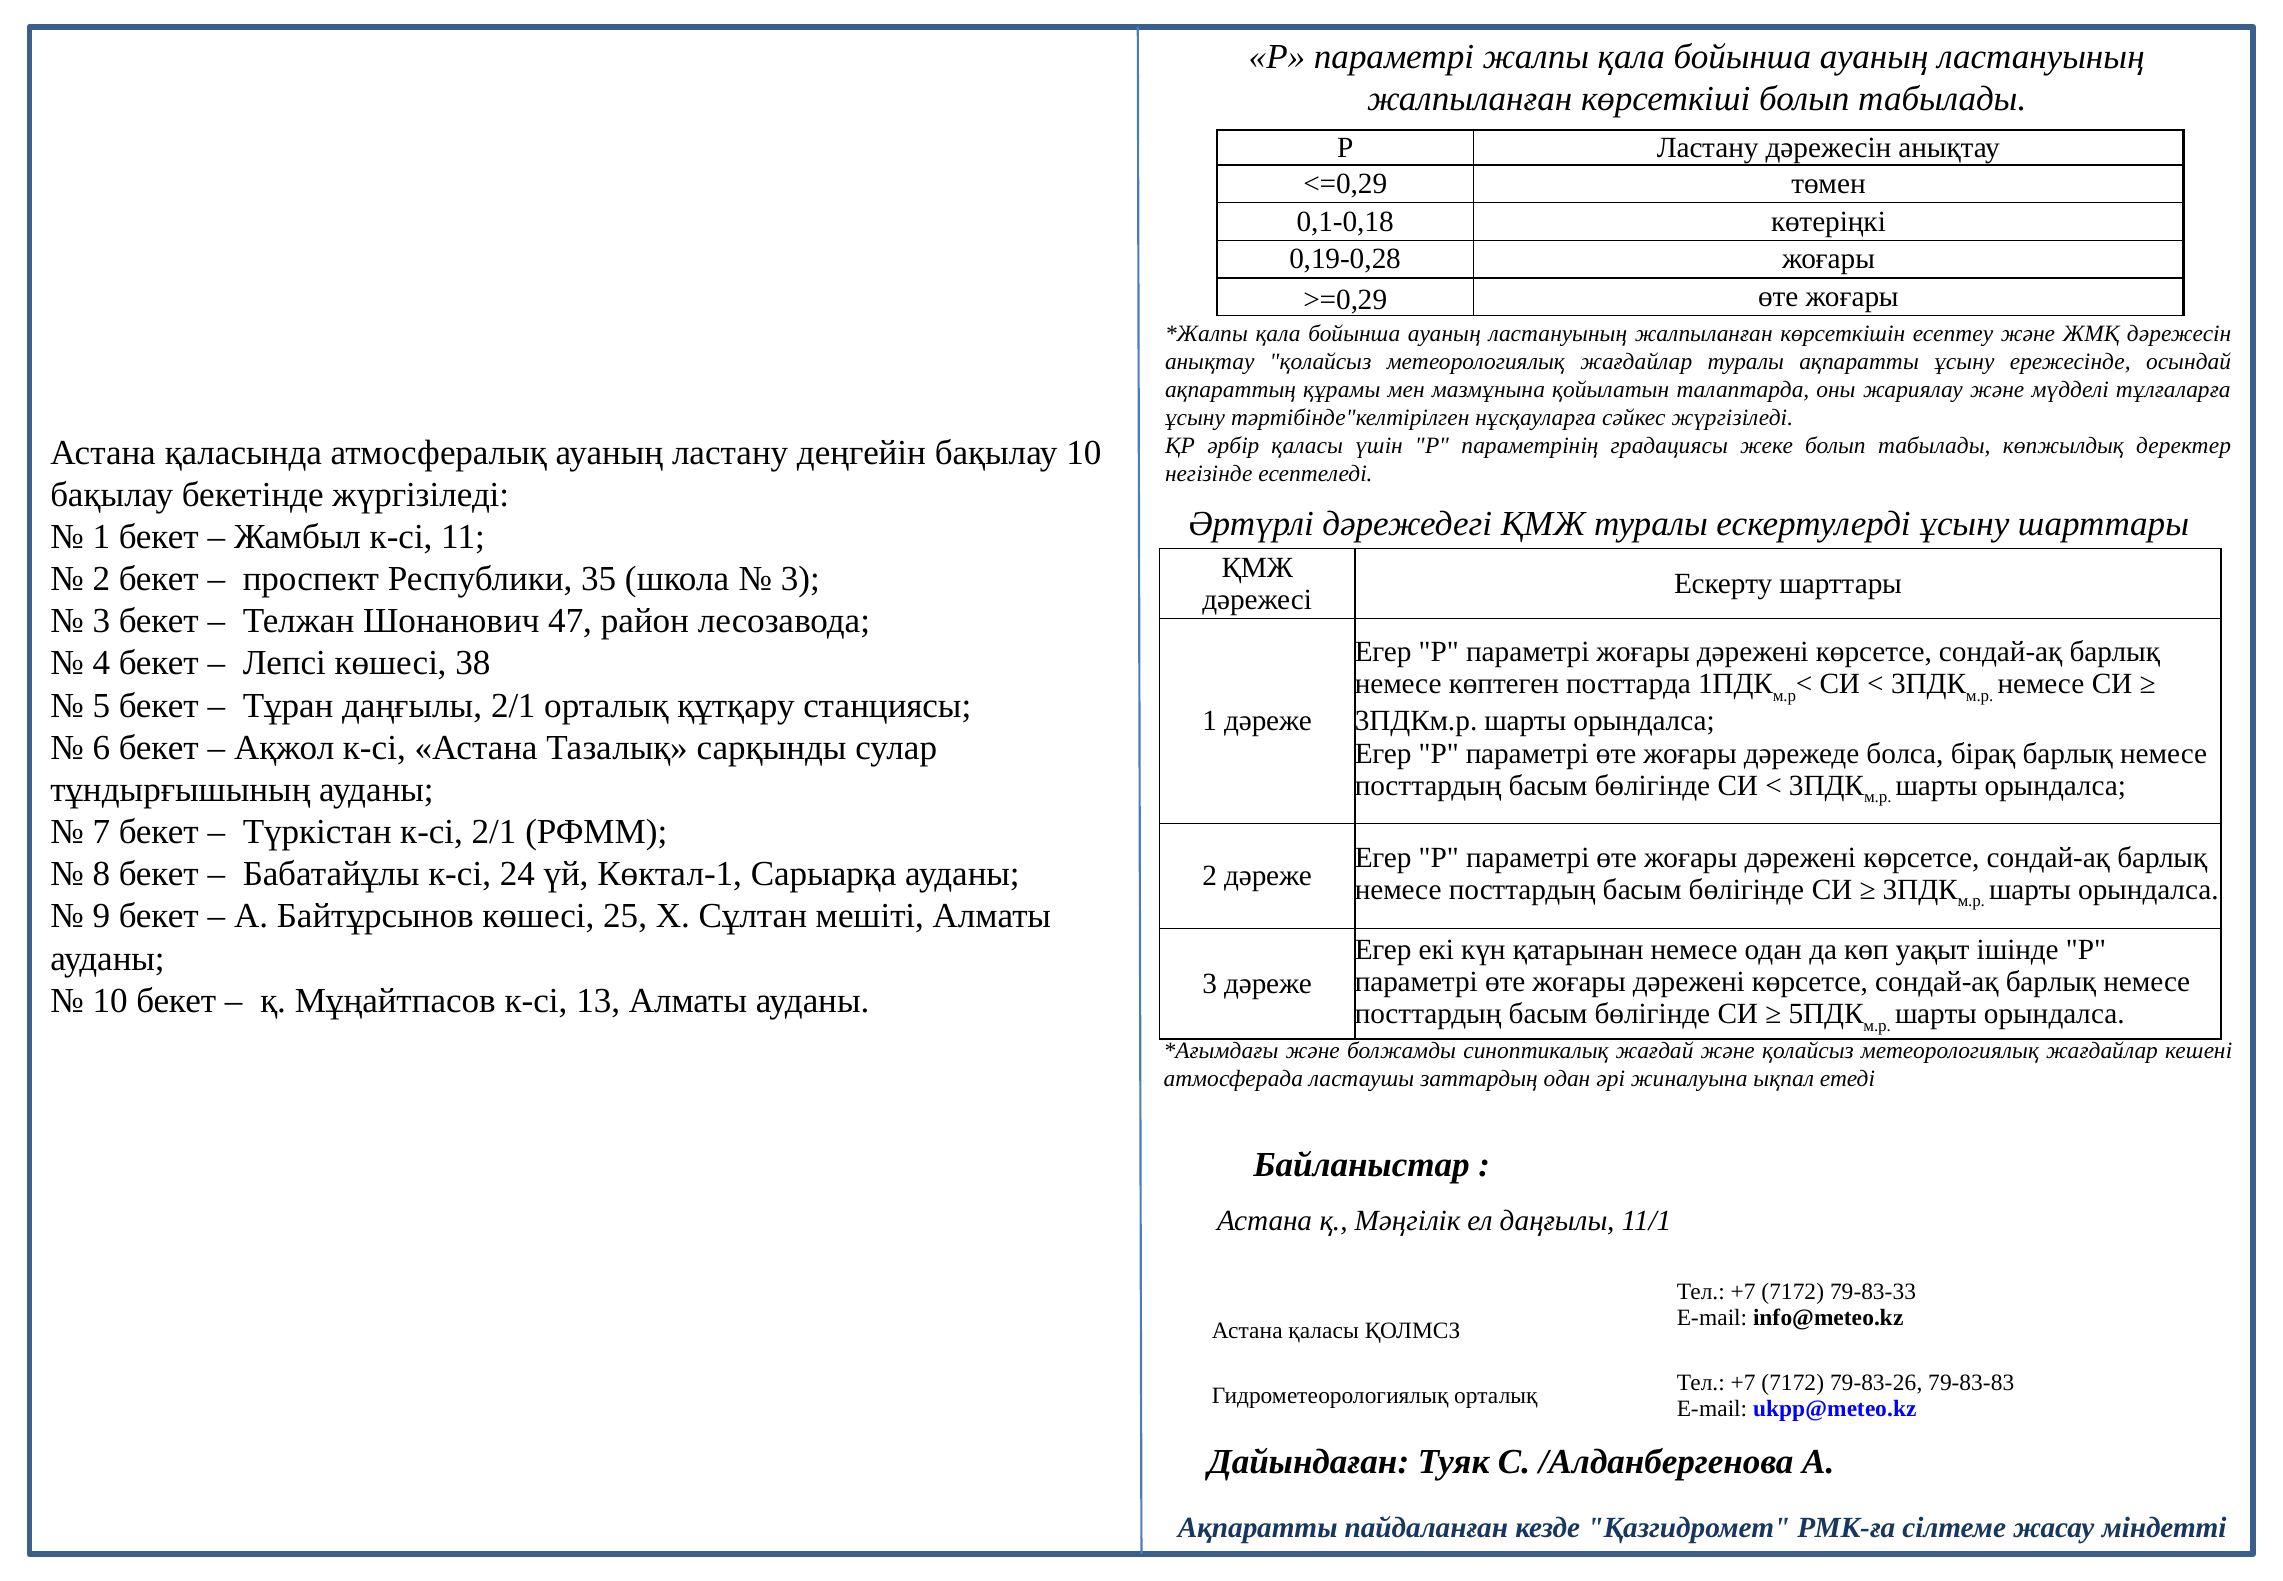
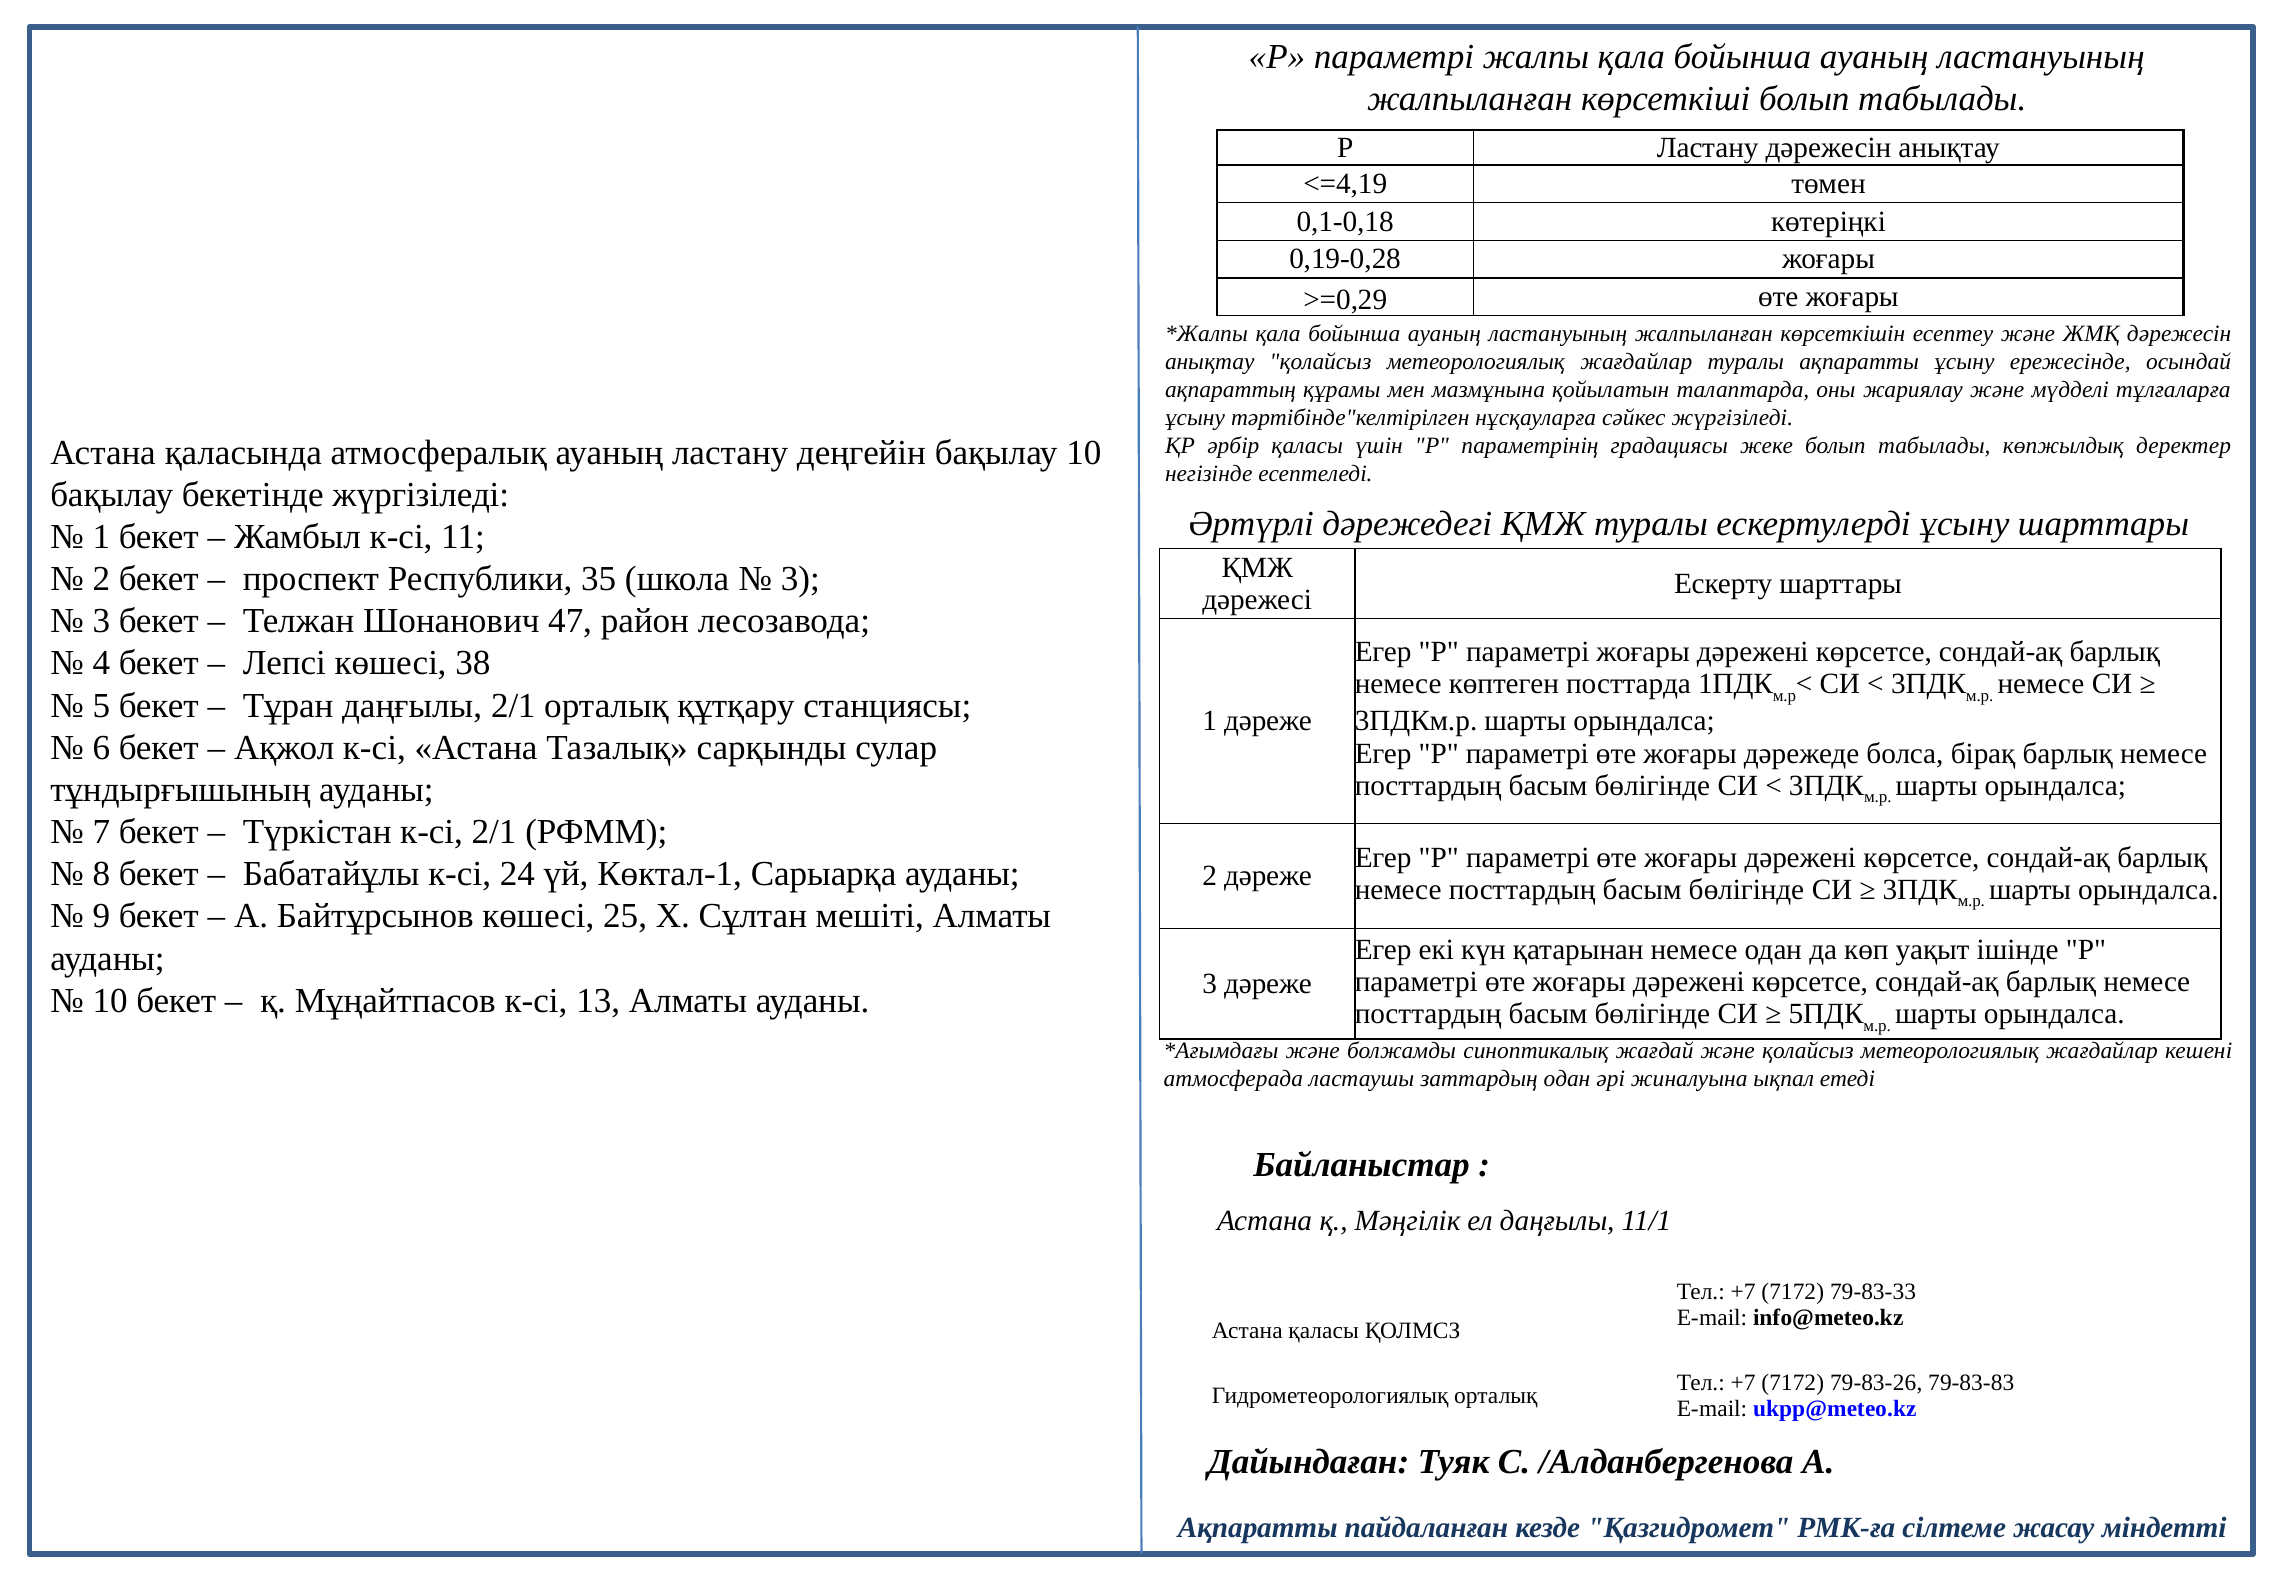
<=0,29: <=0,29 -> <=4,19 (1345, 184)
